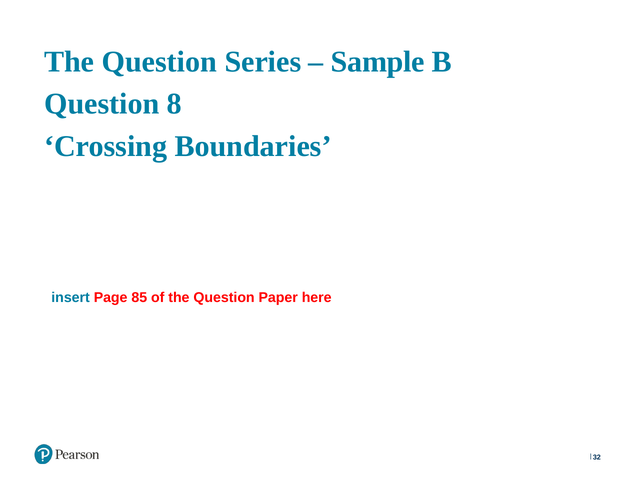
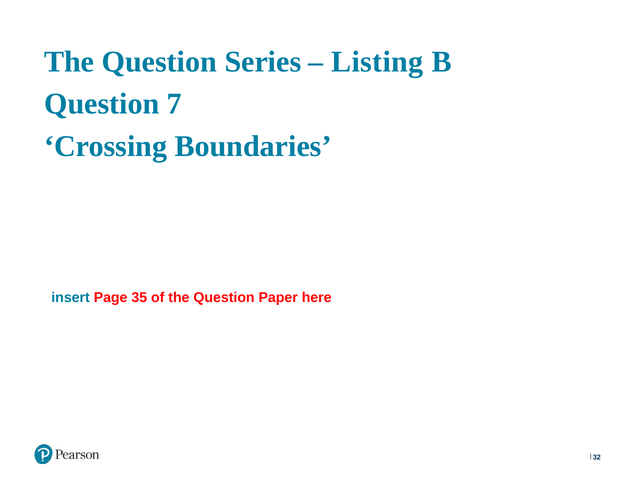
Sample: Sample -> Listing (377, 62)
8: 8 -> 7 (174, 104)
85: 85 -> 35 (139, 298)
